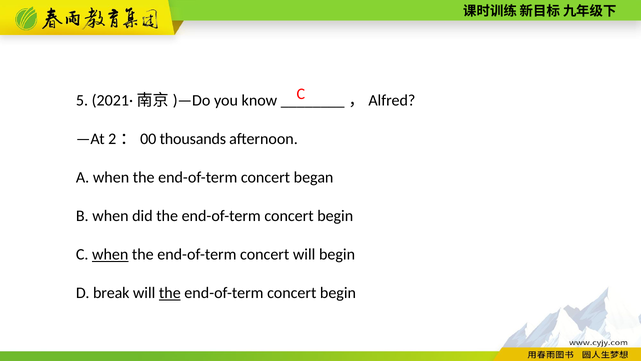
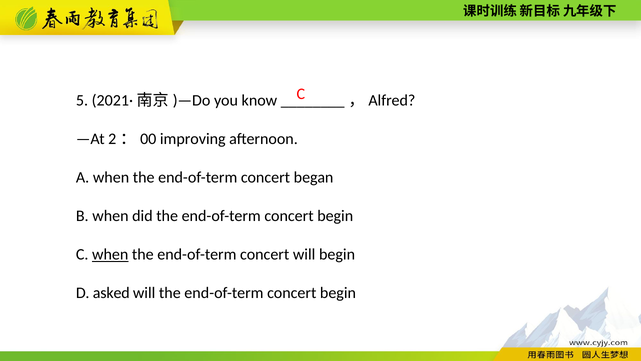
thousands: thousands -> improving (193, 139)
break: break -> asked (111, 293)
the underline: present -> none (170, 293)
